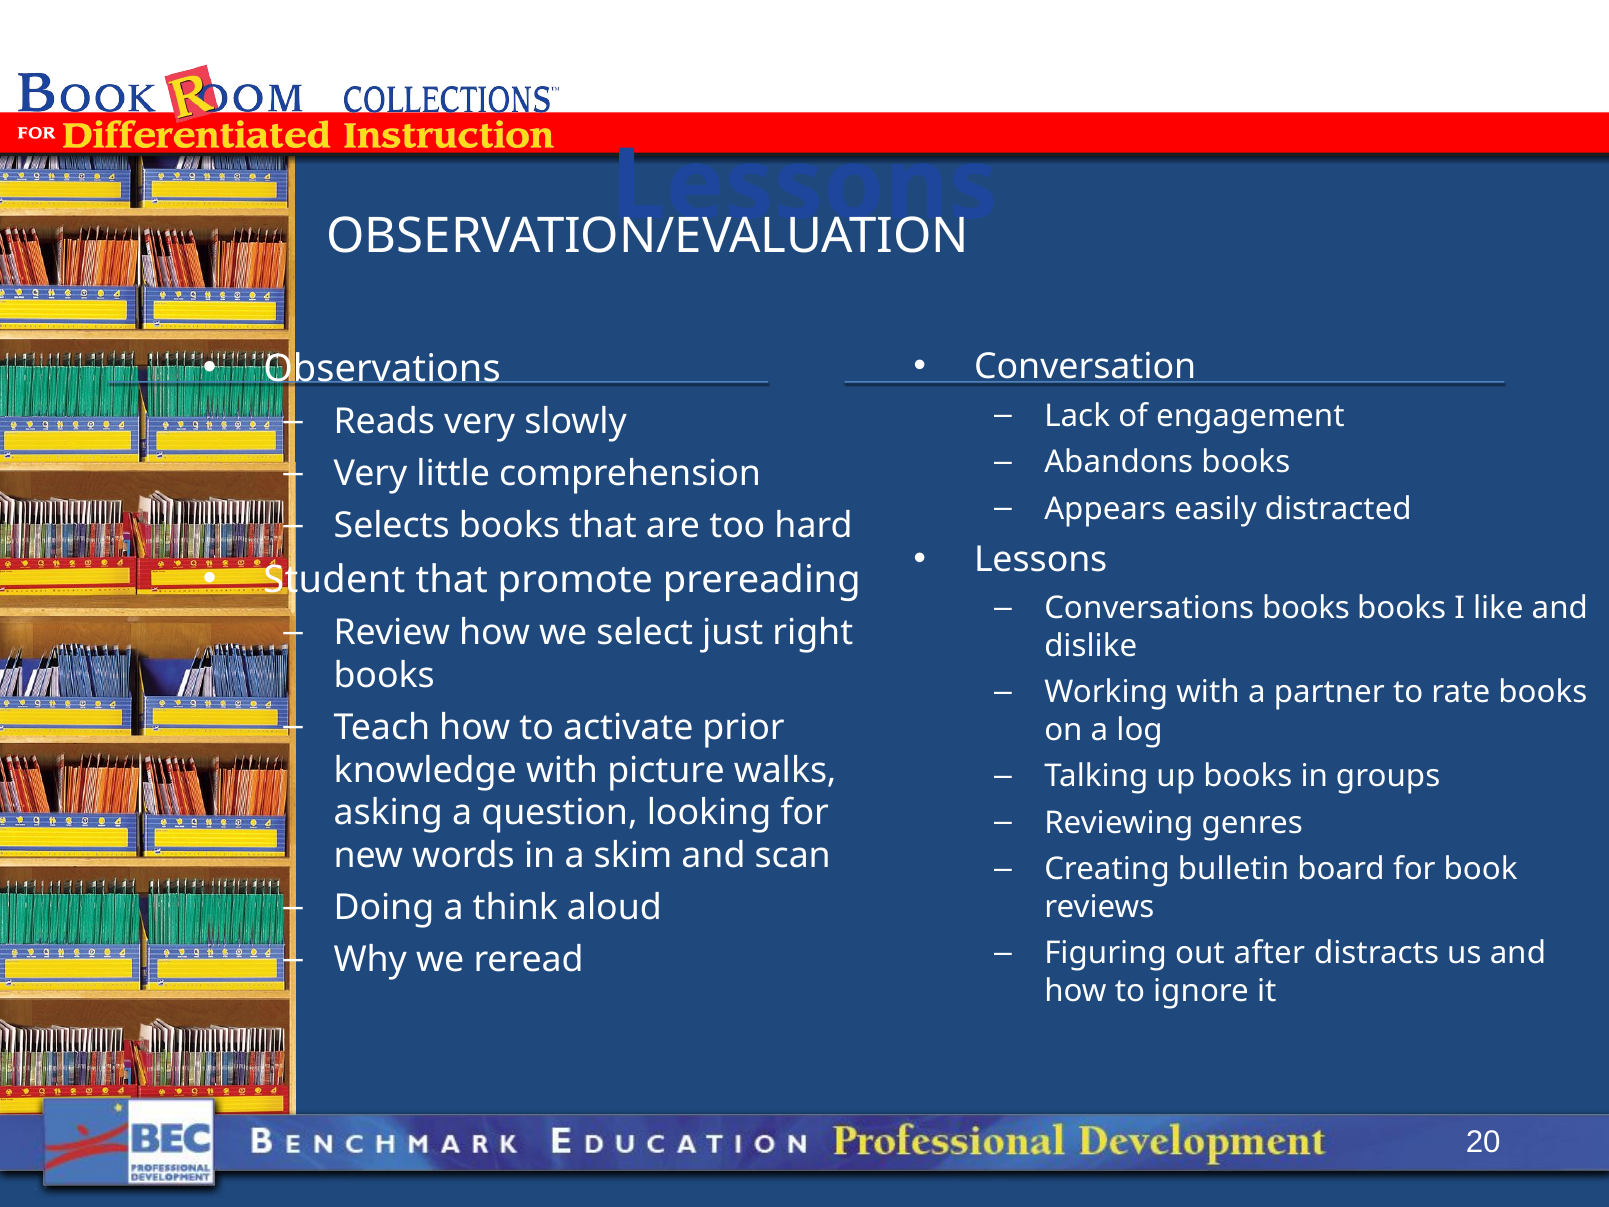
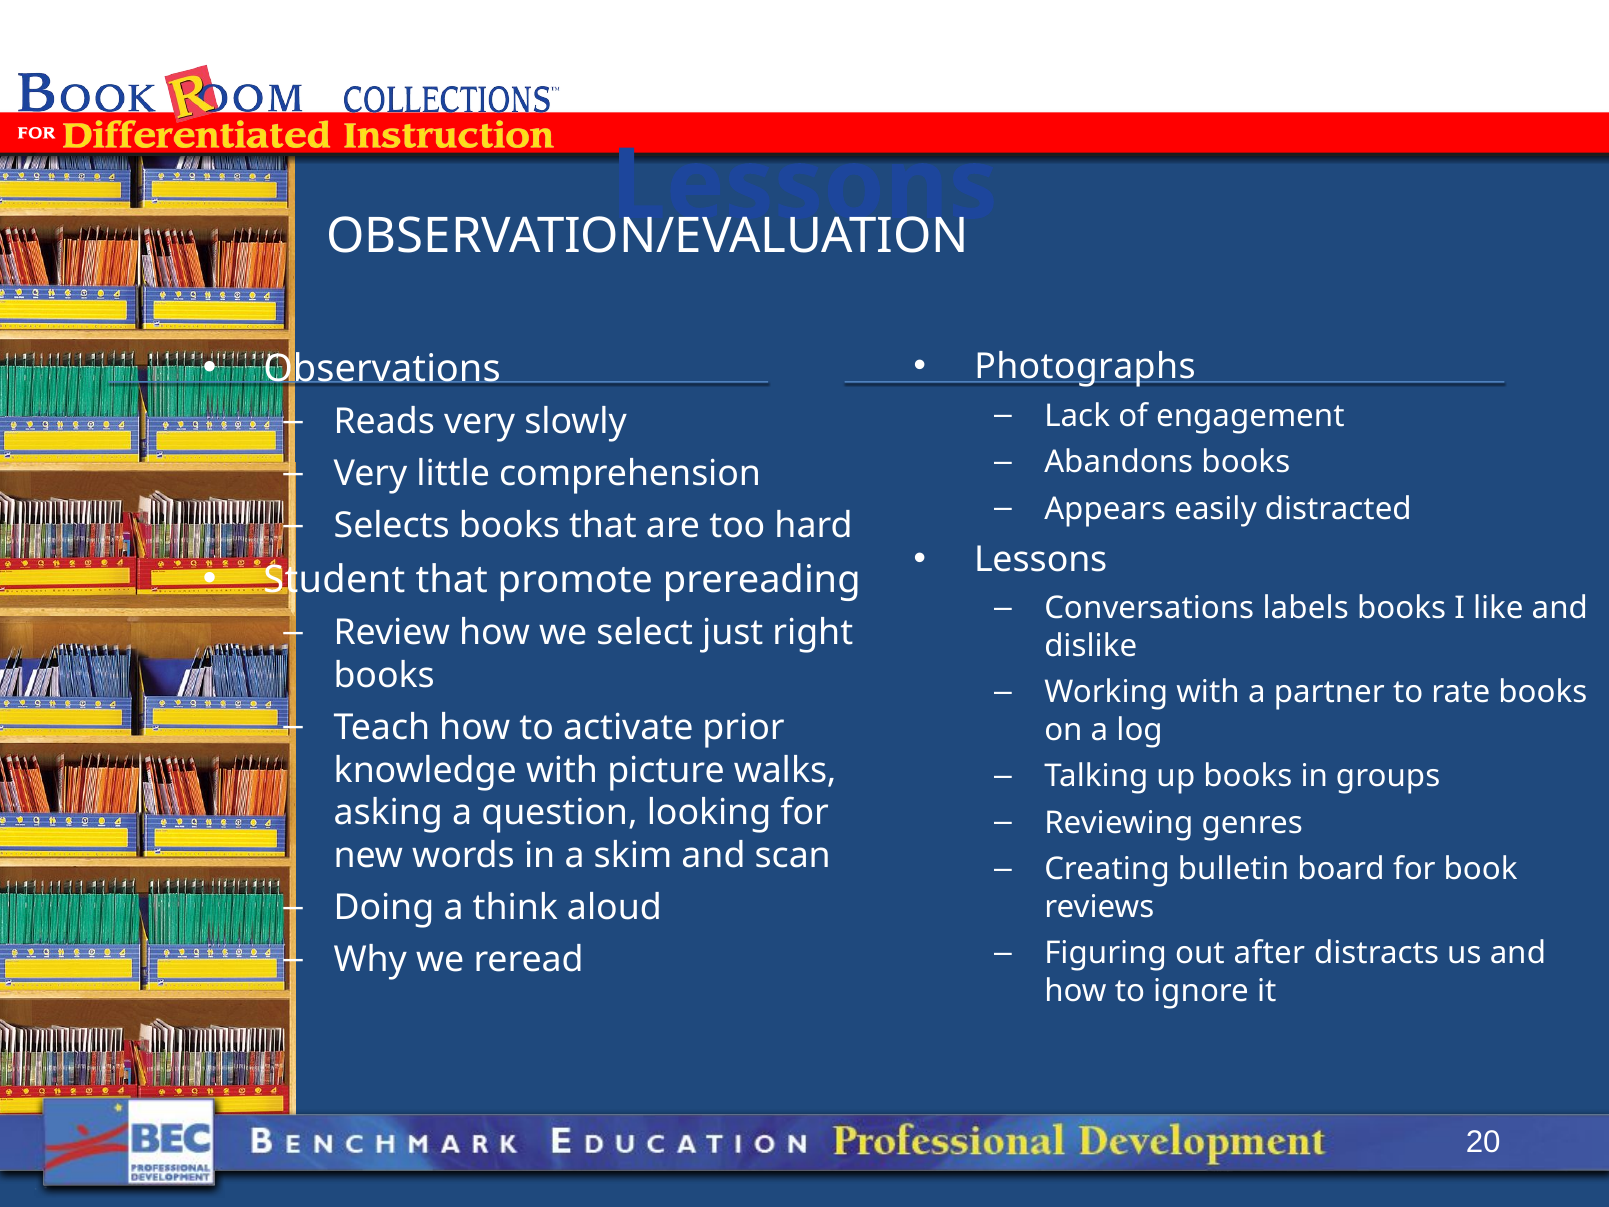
Conversation: Conversation -> Photographs (1085, 367)
Conversations books: books -> labels (1306, 608)
